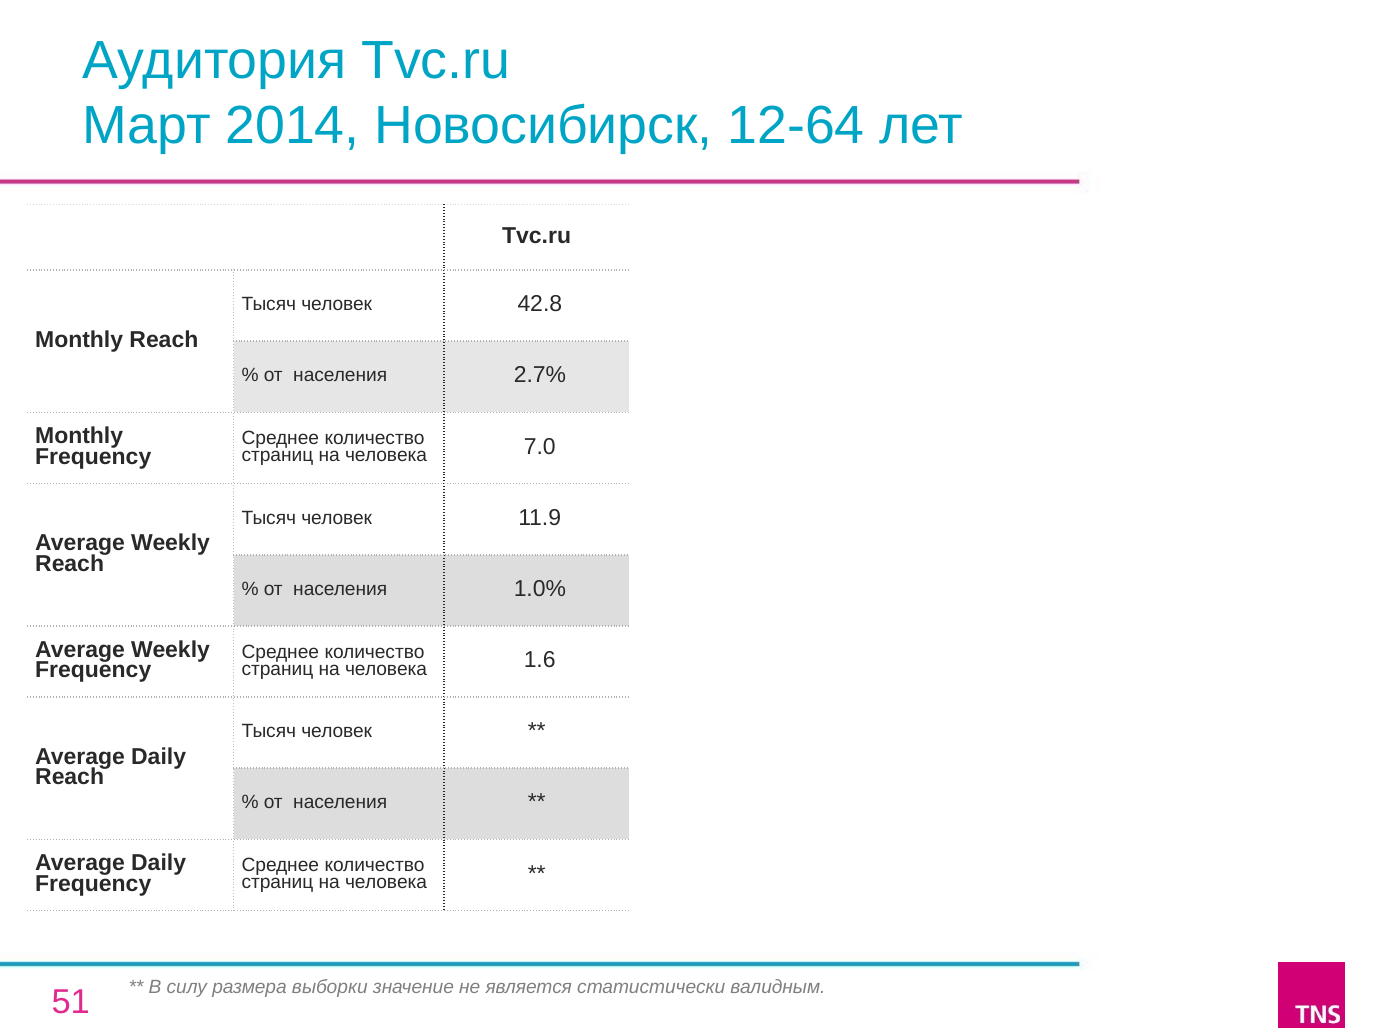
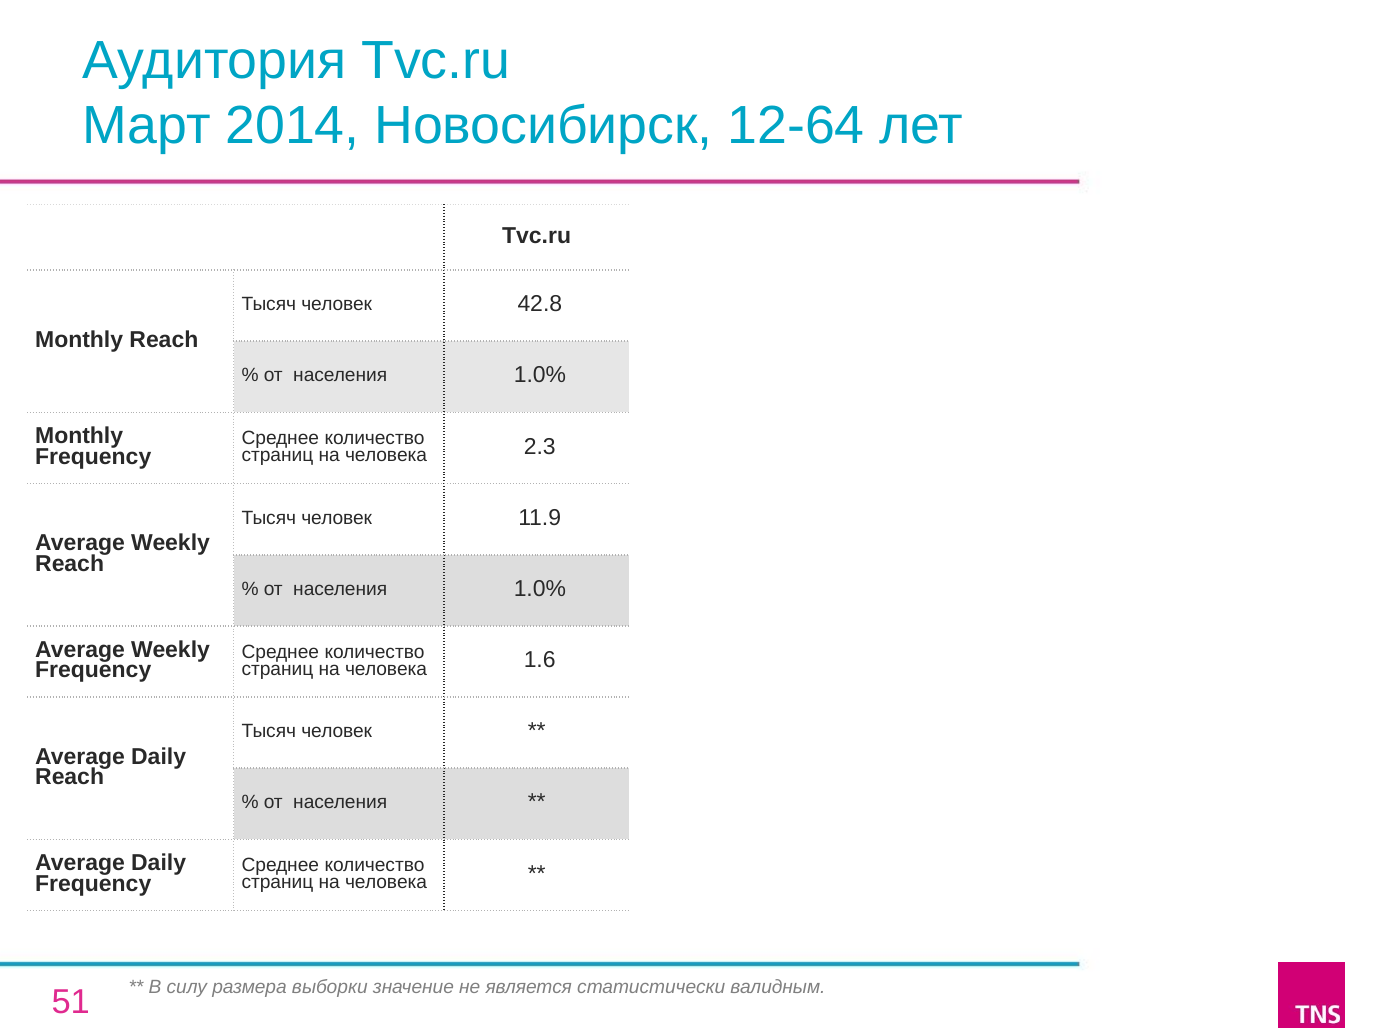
2.7%: 2.7% -> 1.0% (540, 375)
7.0: 7.0 -> 2.3 (540, 447)
